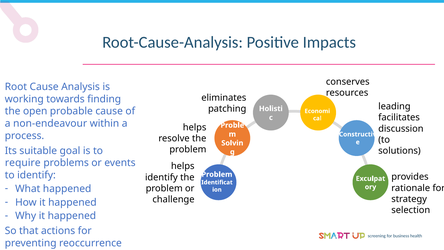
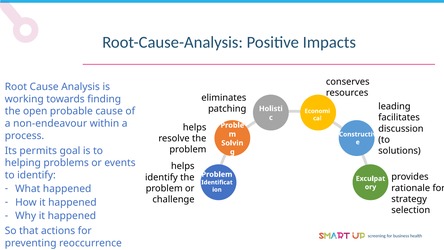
suitable: suitable -> permits (38, 151)
require: require -> helping (23, 163)
